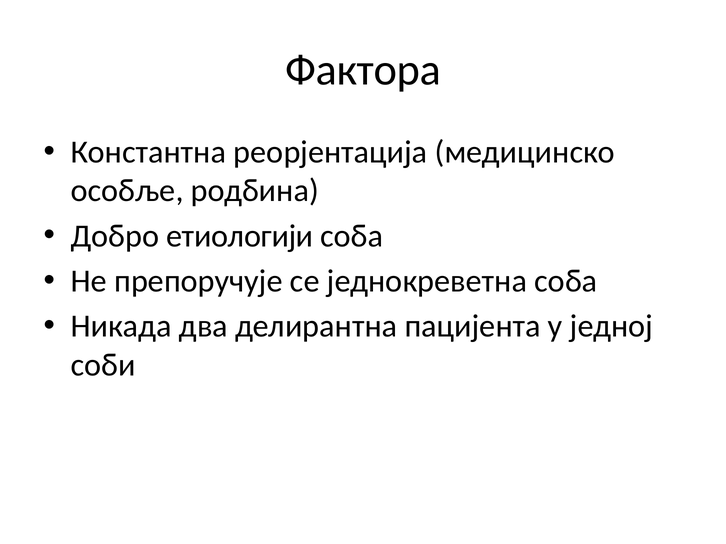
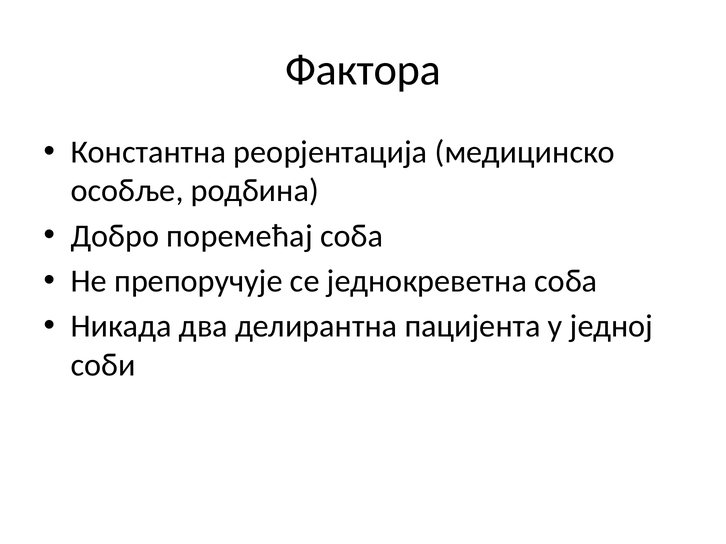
етиологији: етиологији -> поремећај (240, 236)
